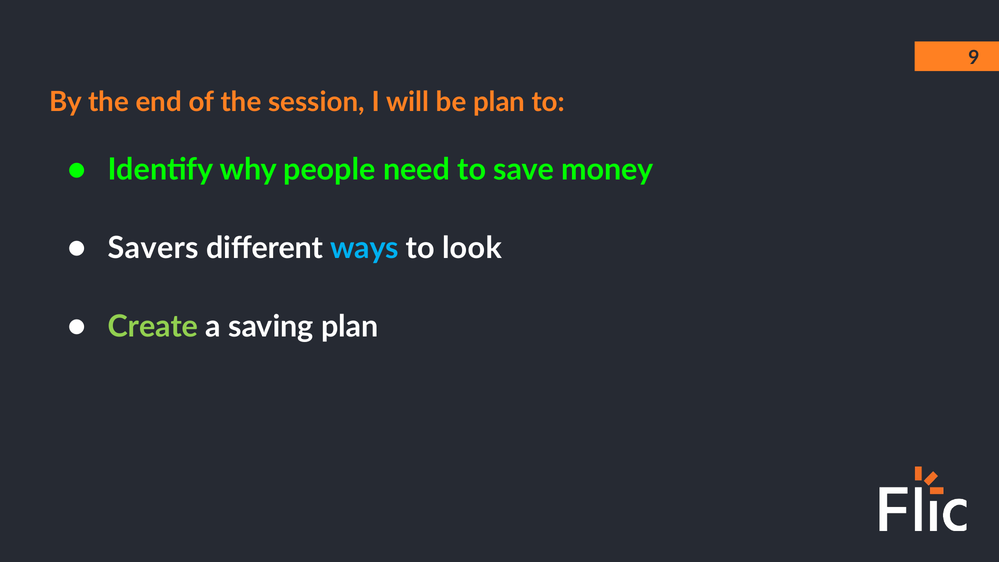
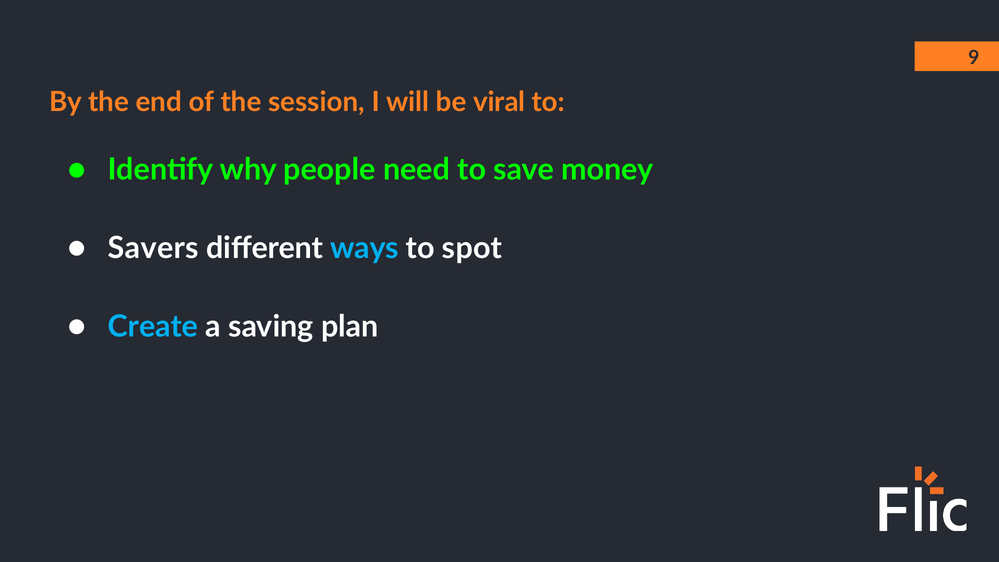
be plan: plan -> viral (499, 102)
look: look -> spot (472, 248)
Create colour: light green -> light blue (153, 327)
